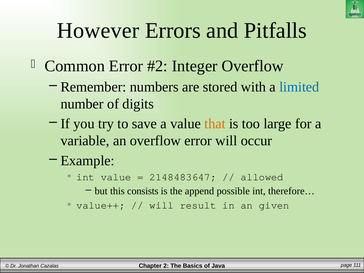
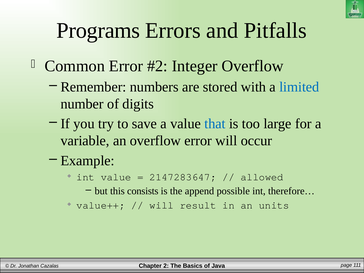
However: However -> Programs (98, 30)
that colour: orange -> blue (215, 124)
2148483647: 2148483647 -> 2147283647 (183, 177)
given: given -> units (274, 205)
